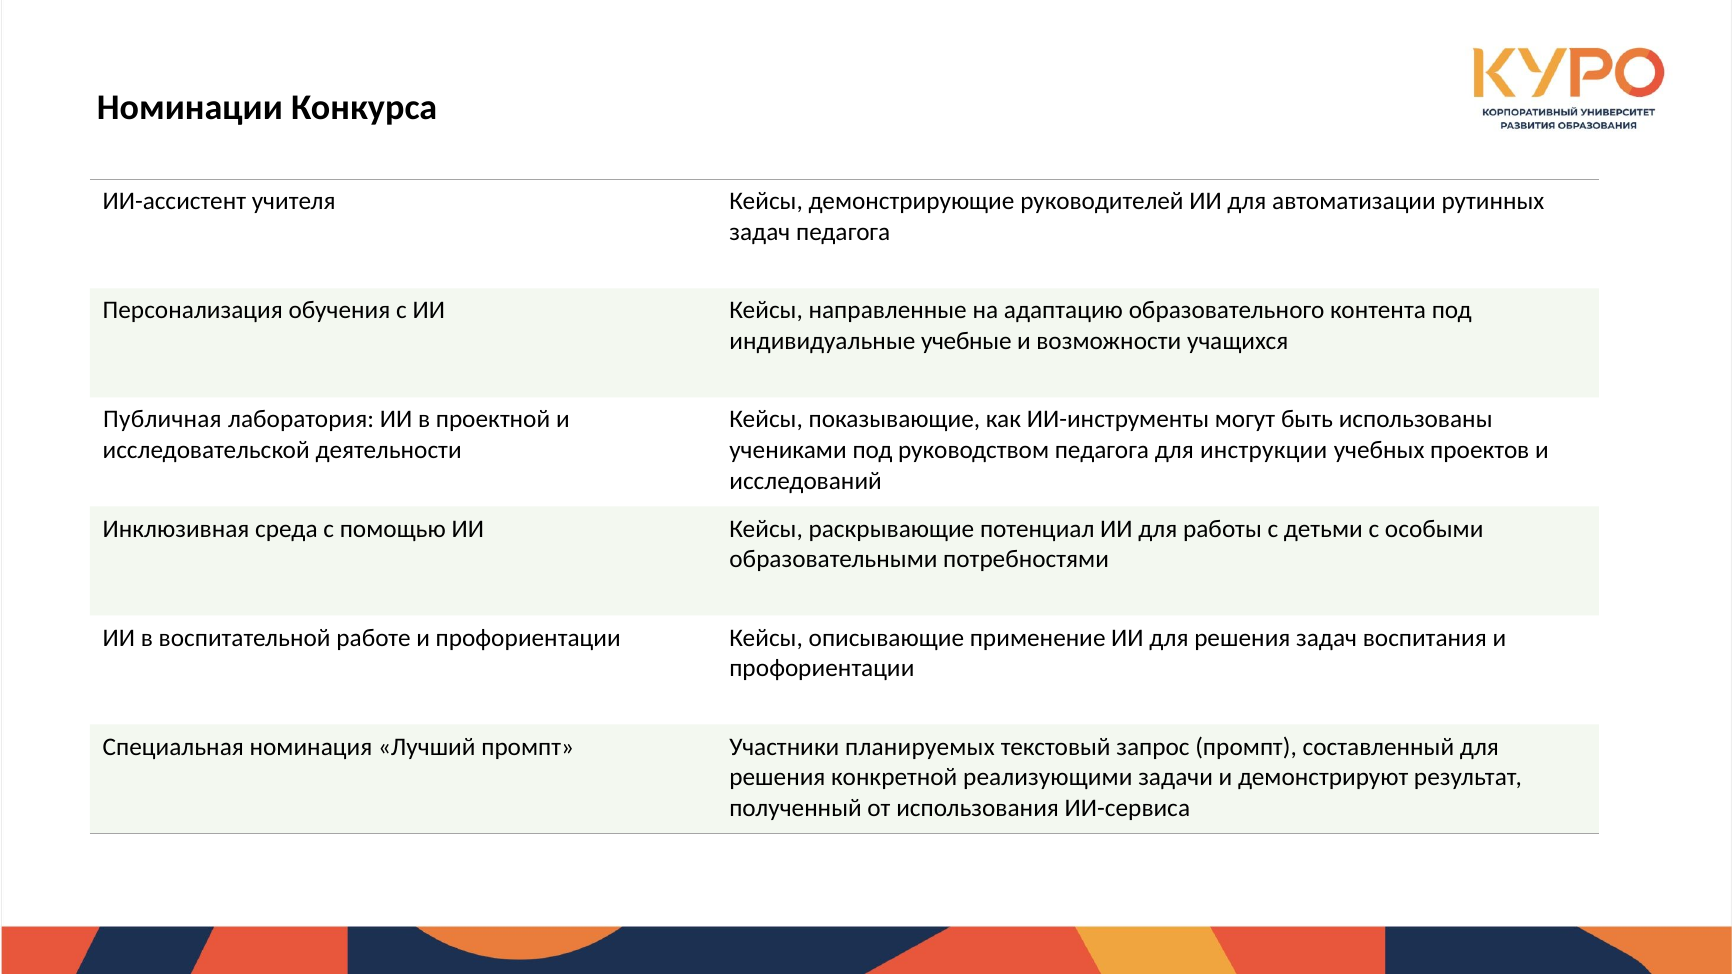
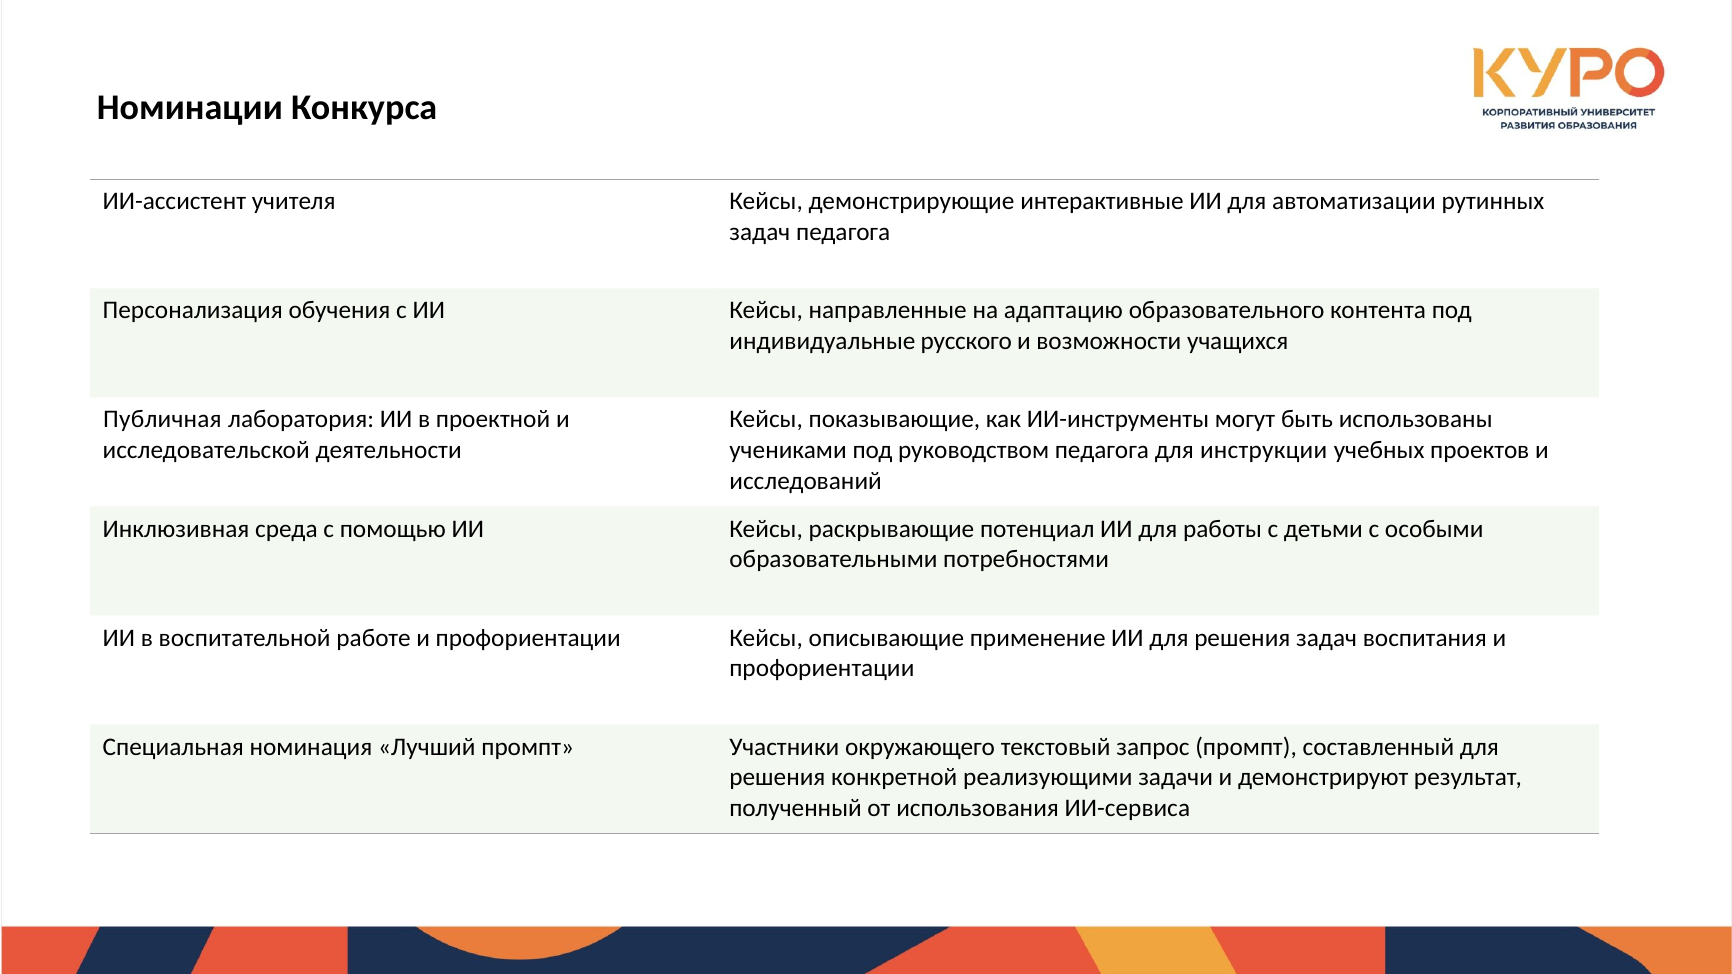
руководителей: руководителей -> интерактивные (1102, 202)
учебные: учебные -> русского (966, 341)
планируемых: планируемых -> окружающего (920, 747)
